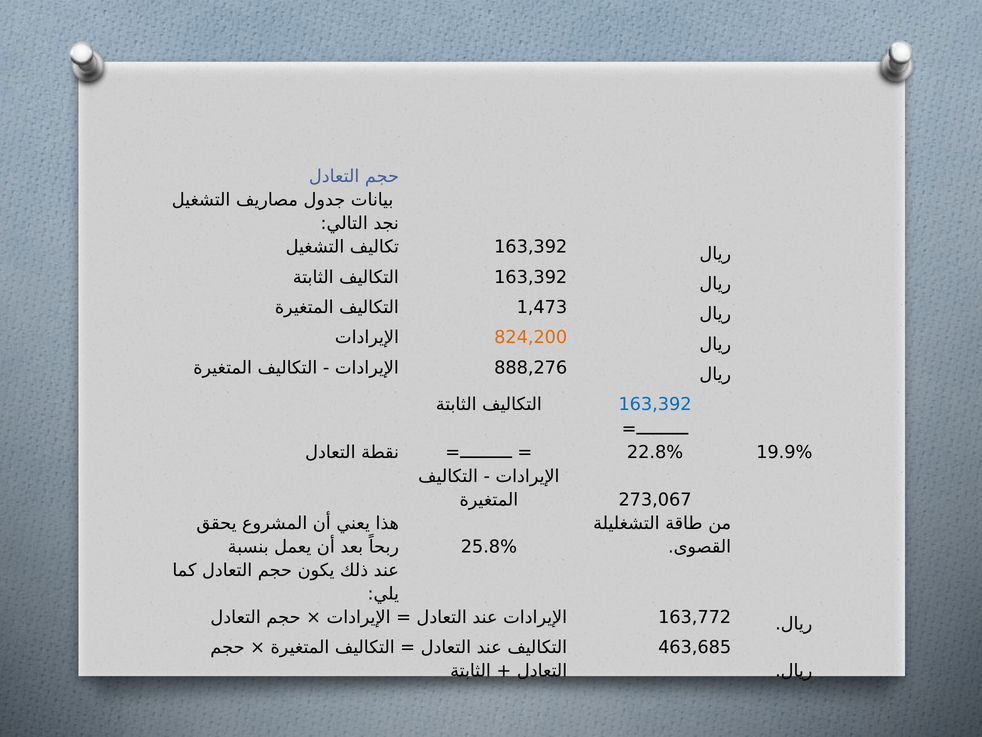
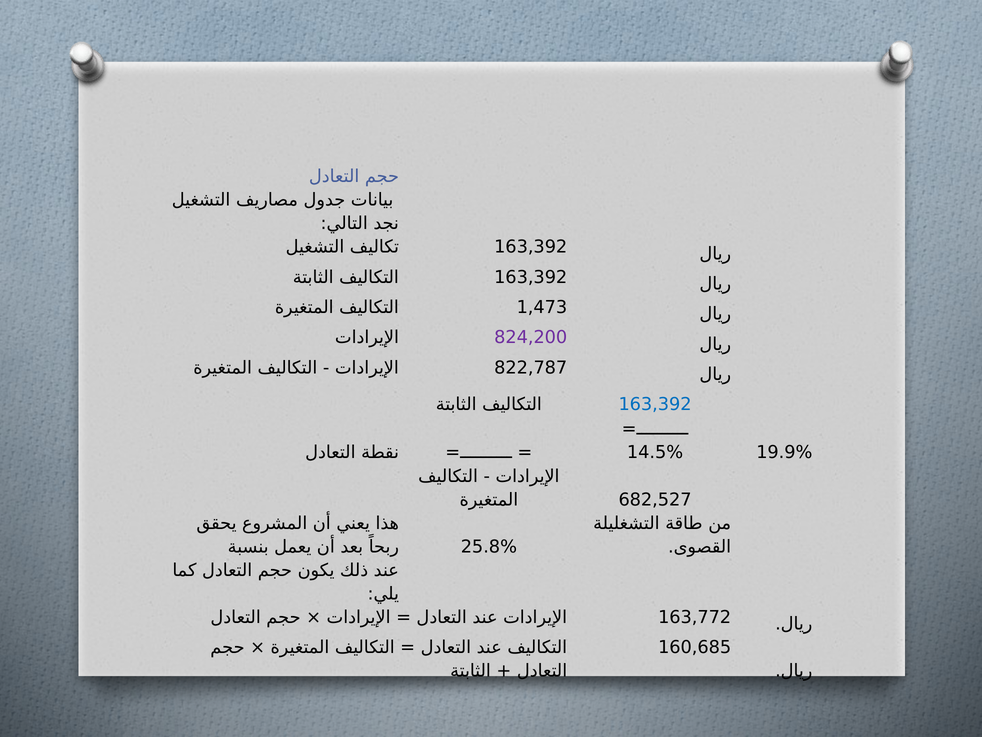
824,200 colour: orange -> purple (531, 337)
888,276: 888,276 -> 822,787 (531, 367)
22.8%: 22.8% -> 14.5% (655, 452)
273,067: 273,067 -> 682,527 (655, 499)
463,685: 463,685 -> 160,685 (695, 647)
